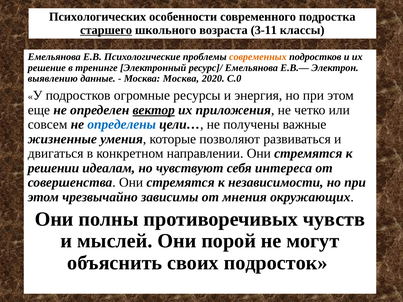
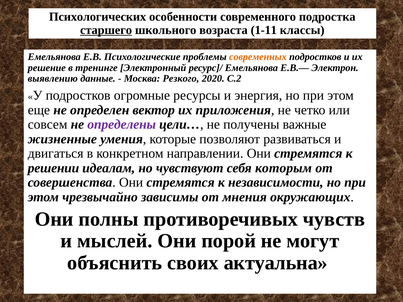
3-11: 3-11 -> 1-11 (264, 30)
Москва Москва: Москва -> Резкого (181, 79)
С.0: С.0 -> С.2 (234, 79)
вектор underline: present -> none (154, 110)
определены colour: blue -> purple (122, 125)
интереса: интереса -> которым (283, 168)
подросток: подросток -> актуальна (276, 263)
